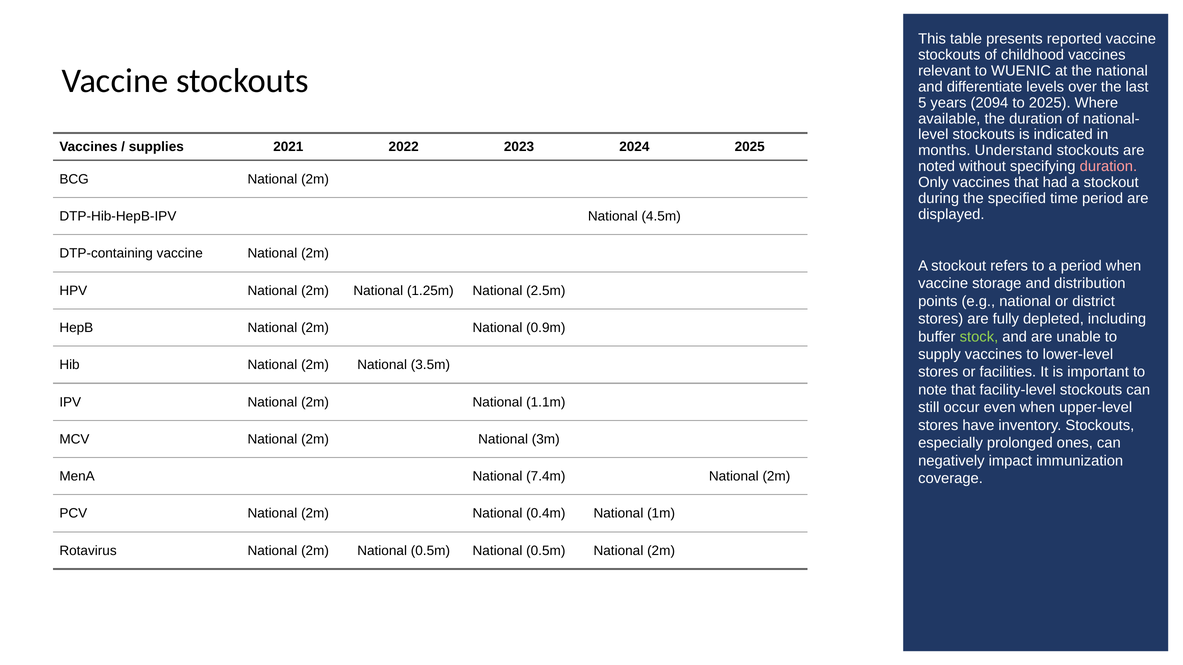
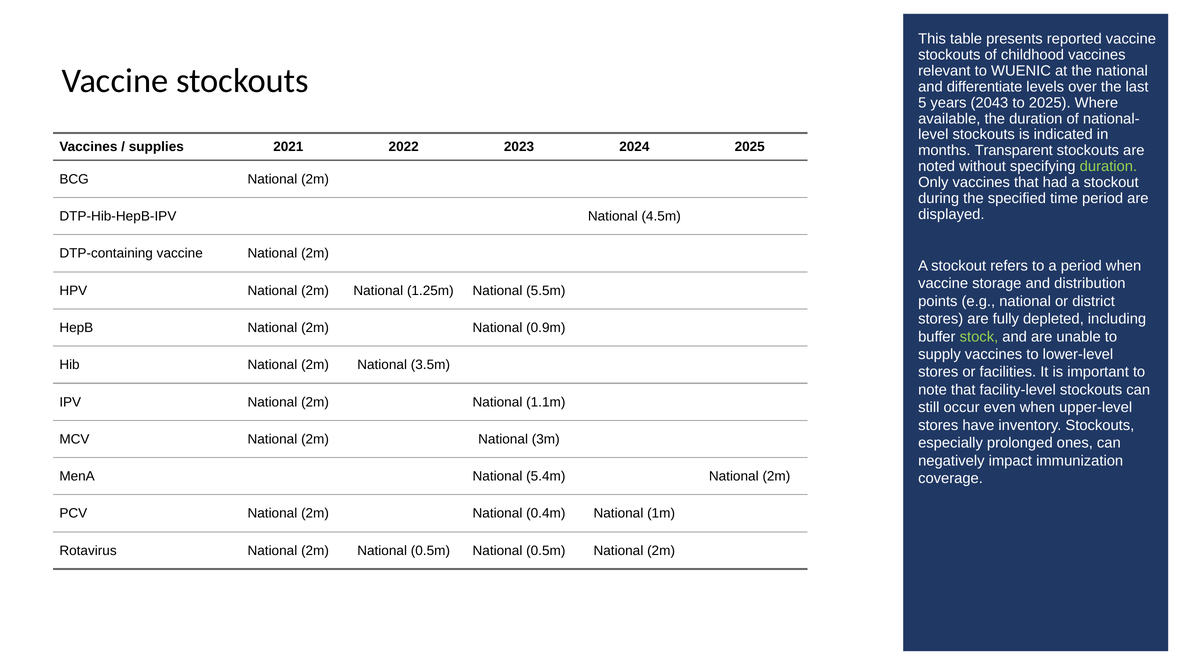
2094: 2094 -> 2043 (989, 103)
Understand: Understand -> Transparent (1014, 151)
duration colour: pink -> light green (1108, 167)
2.5m: 2.5m -> 5.5m (546, 291)
7.4m: 7.4m -> 5.4m (546, 477)
